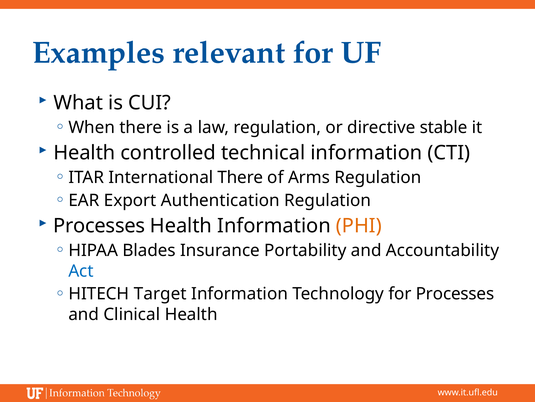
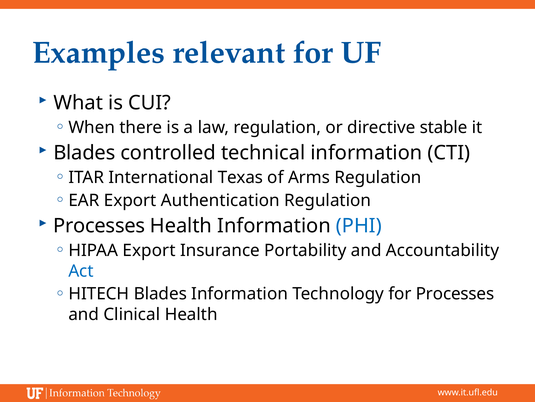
Health: Health -> Blades (84, 153)
International There: There -> Texas (240, 177)
PHI colour: orange -> blue (359, 226)
HIPAA Blades: Blades -> Export (149, 250)
HITECH Target: Target -> Blades (160, 293)
